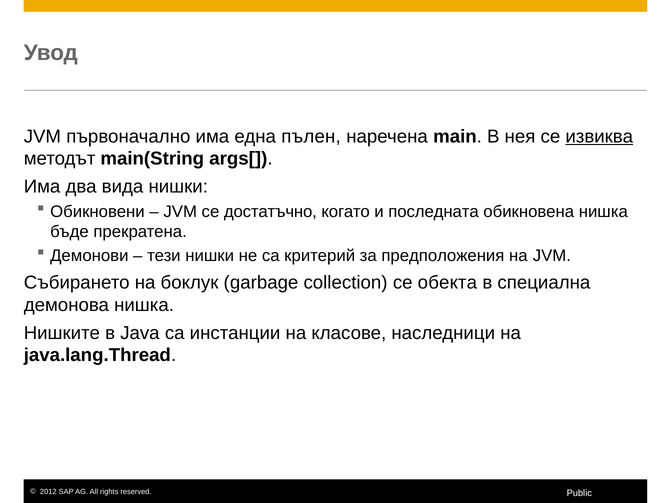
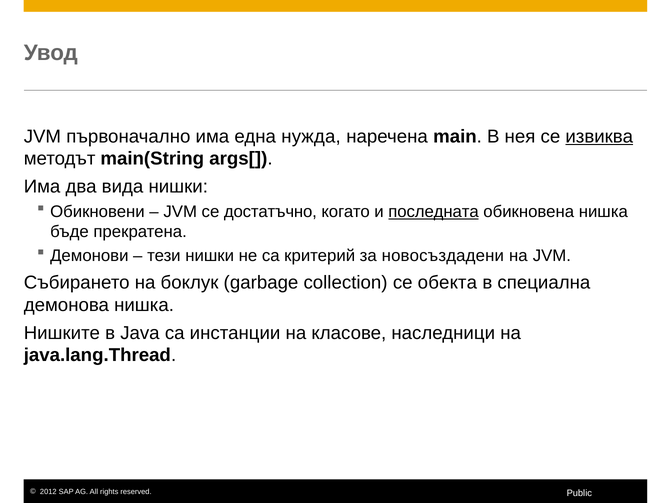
пълен: пълен -> нужда (311, 137)
последната underline: none -> present (434, 212)
предположения: предположения -> новосъздадени (443, 256)
